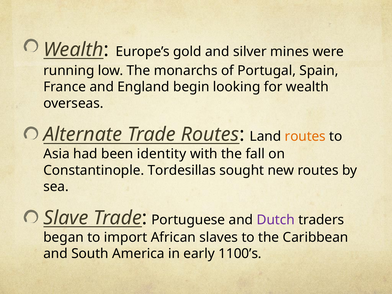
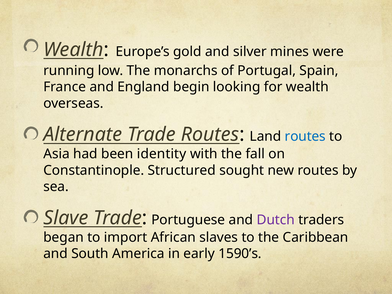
routes colour: orange -> blue (305, 136)
Tordesillas: Tordesillas -> Structured (182, 170)
1100’s: 1100’s -> 1590’s (240, 254)
